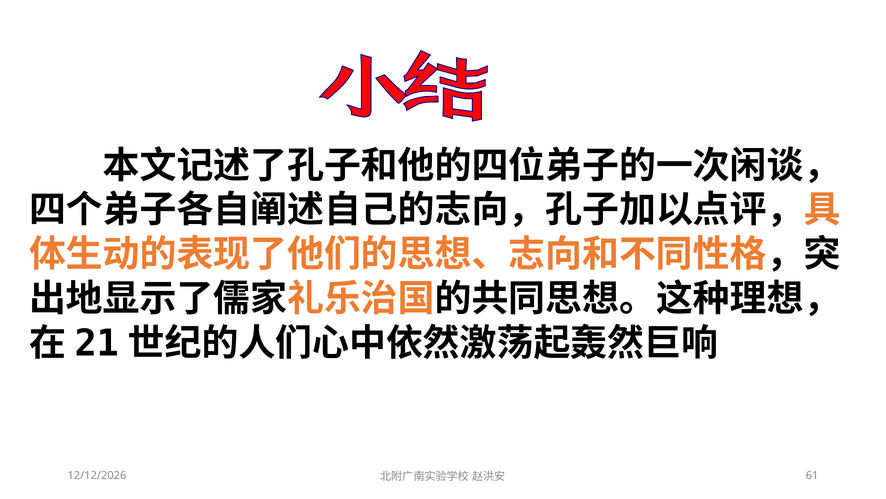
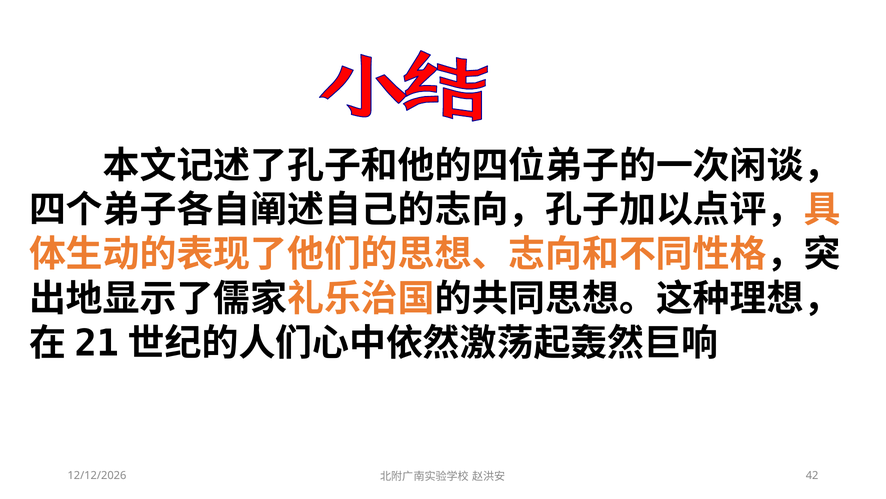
61: 61 -> 42 (812, 475)
